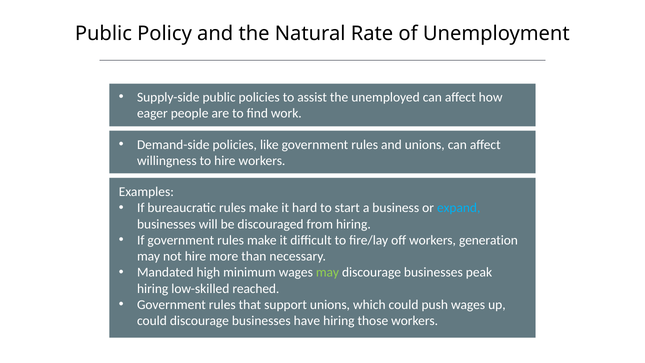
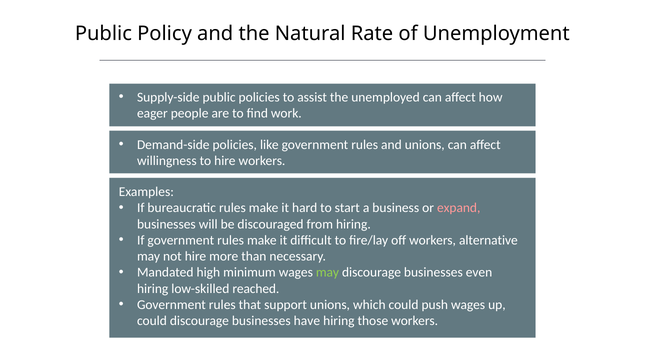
expand colour: light blue -> pink (459, 208)
generation: generation -> alternative (488, 240)
peak: peak -> even (479, 272)
